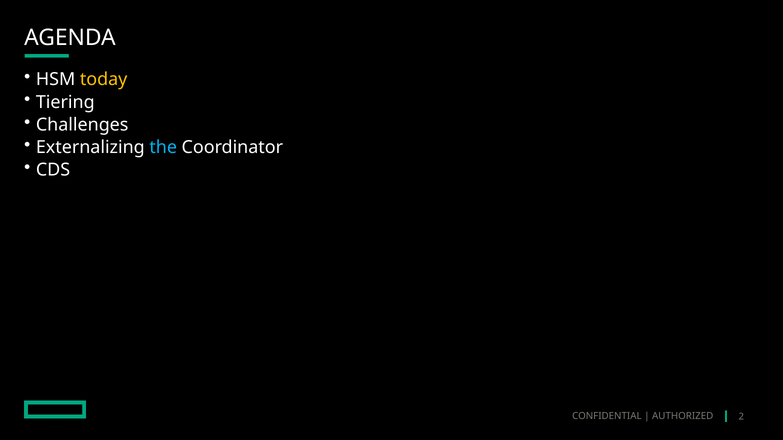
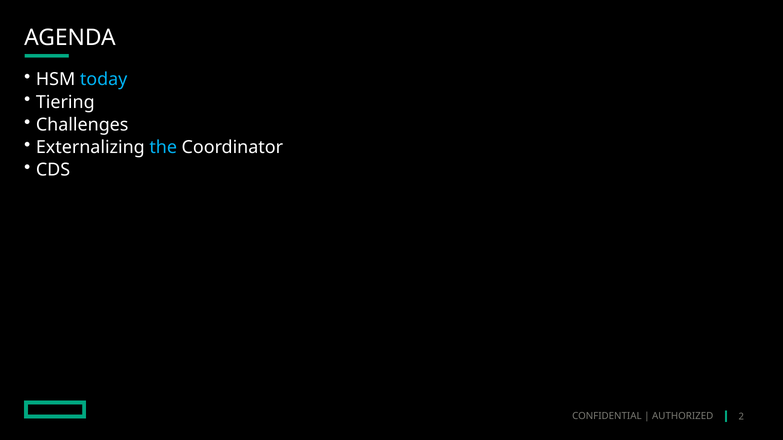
today colour: yellow -> light blue (104, 80)
